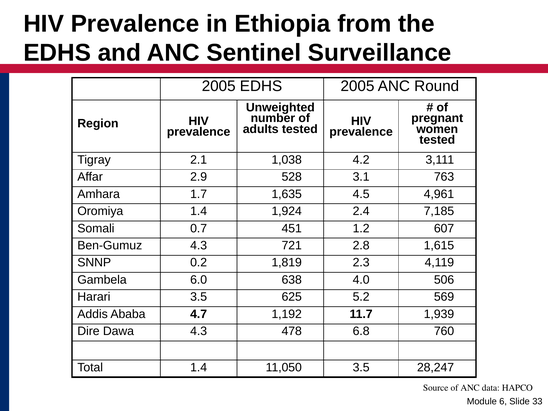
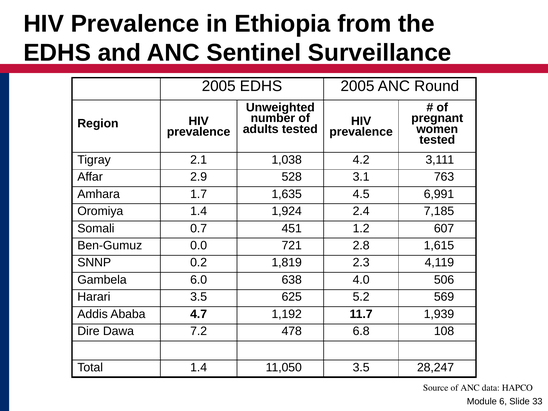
4,961: 4,961 -> 6,991 (439, 194)
Ben-Gumuz 4.3: 4.3 -> 0.0 (199, 245)
Dawa 4.3: 4.3 -> 7.2 (199, 331)
760: 760 -> 108 (444, 331)
